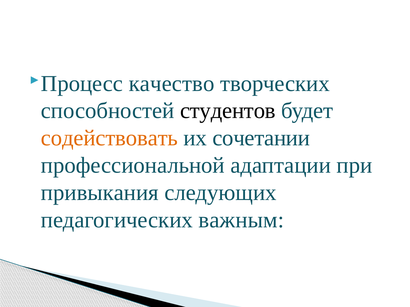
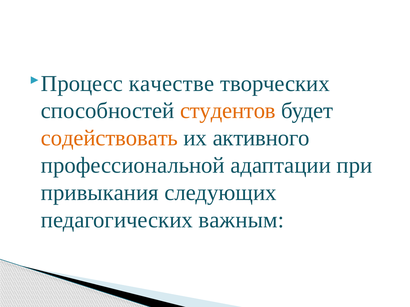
качество: качество -> качестве (172, 84)
студентов colour: black -> orange (228, 111)
сочетании: сочетании -> активного (261, 138)
